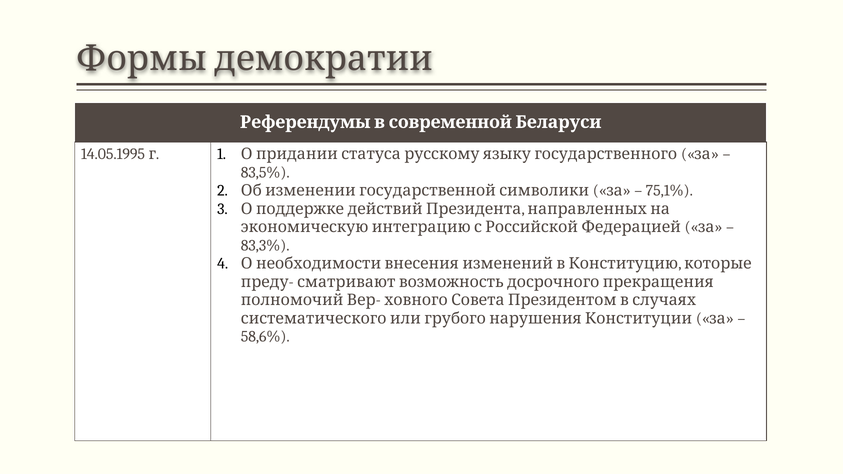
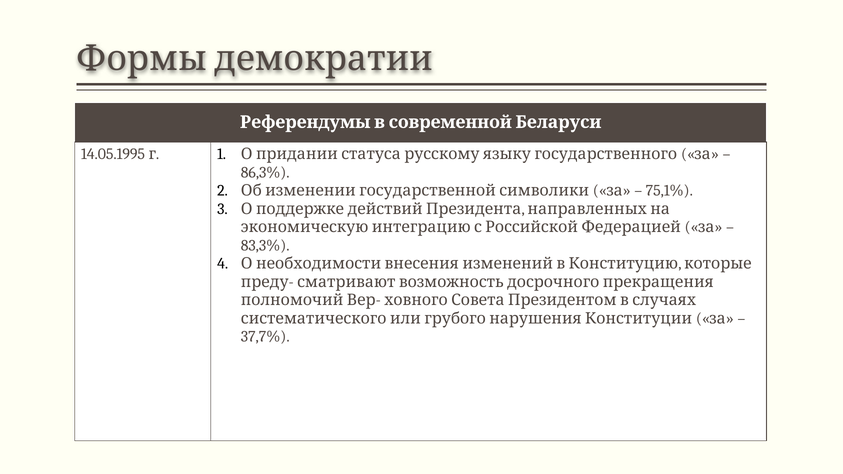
83,5%: 83,5% -> 86,3% (265, 172)
58,6%: 58,6% -> 37,7% (265, 337)
